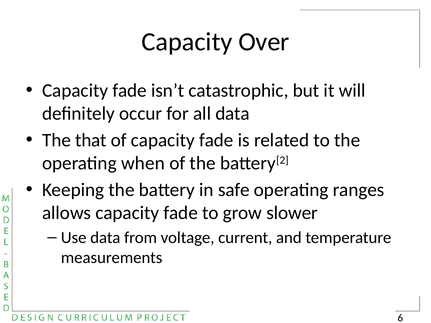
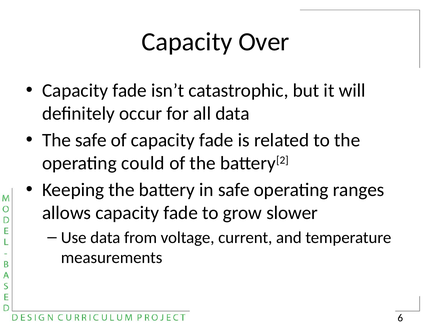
The that: that -> safe (91, 140)
when: when -> could (143, 163)
